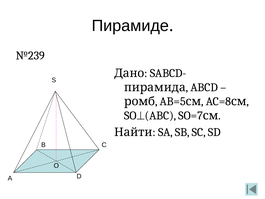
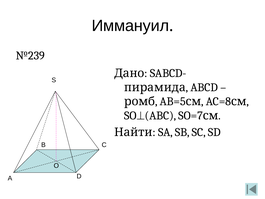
Пирамиде: Пирамиде -> Иммануил (130, 26)
